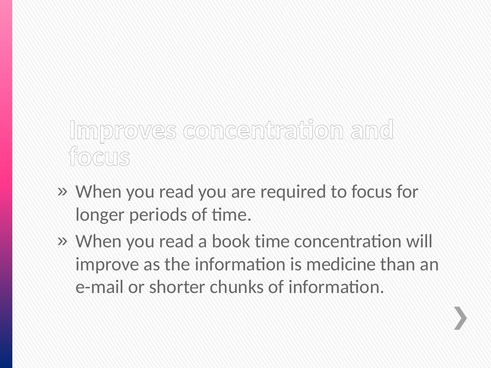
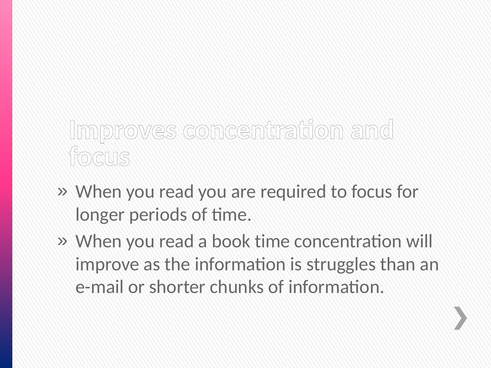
medicine: medicine -> struggles (341, 264)
